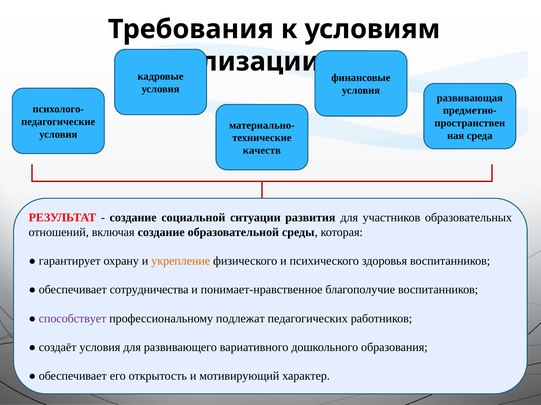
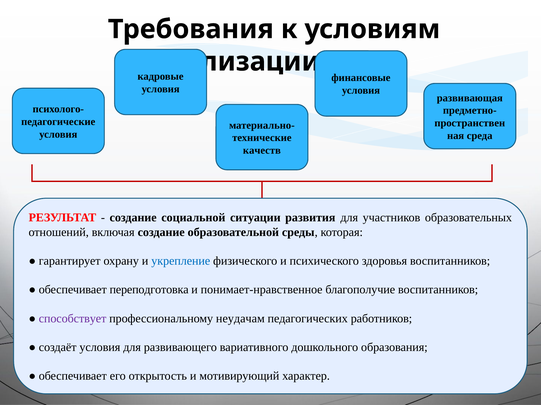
укрепление colour: orange -> blue (181, 261)
сотрудничества: сотрудничества -> переподготовка (149, 290)
подлежат: подлежат -> неудачам (240, 319)
